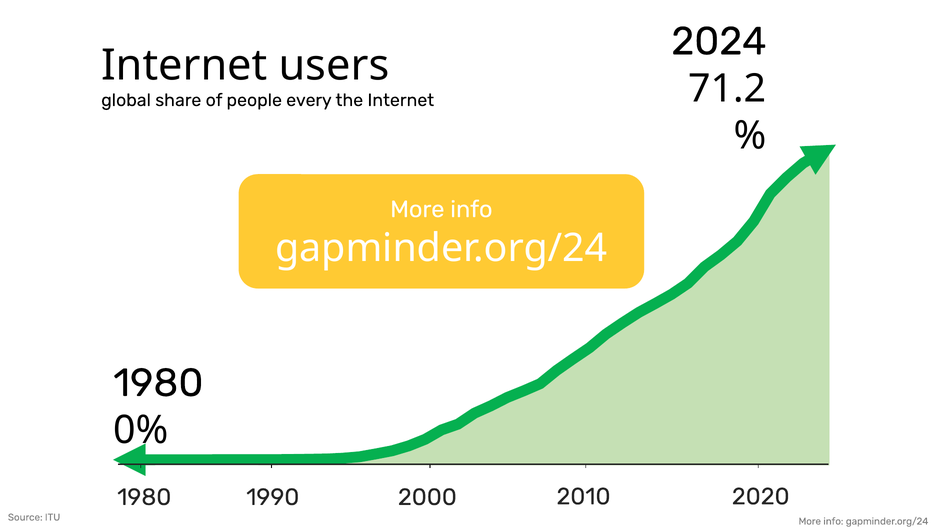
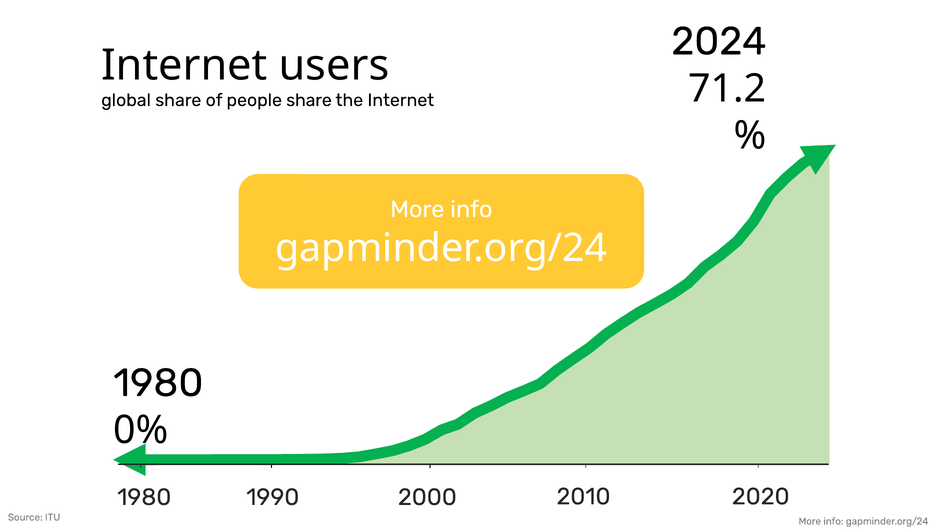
people every: every -> share (309, 100)
